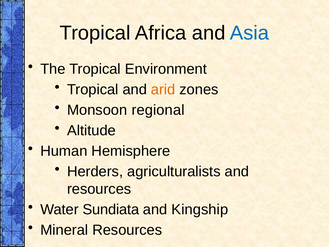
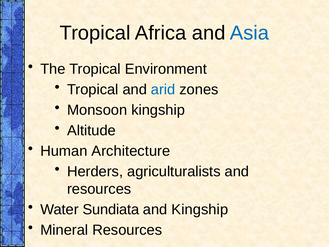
arid colour: orange -> blue (163, 89)
Monsoon regional: regional -> kingship (158, 110)
Hemisphere: Hemisphere -> Architecture (131, 151)
